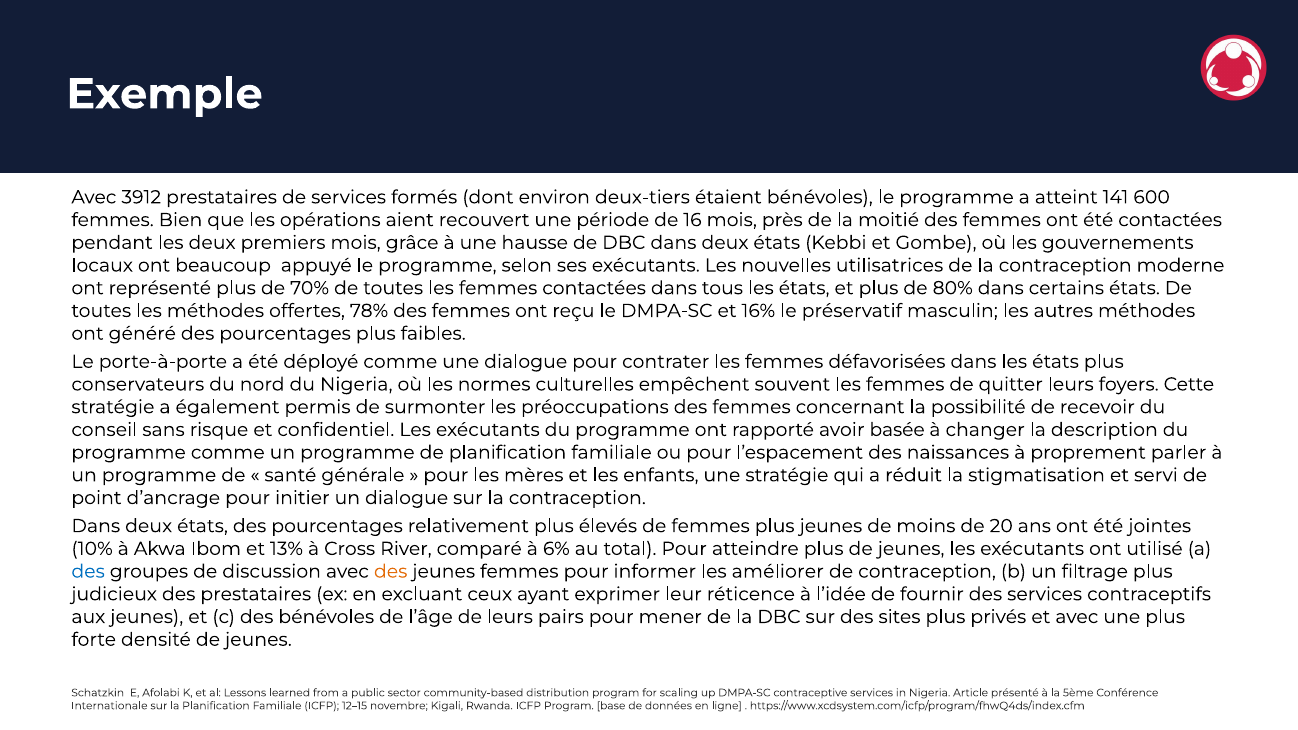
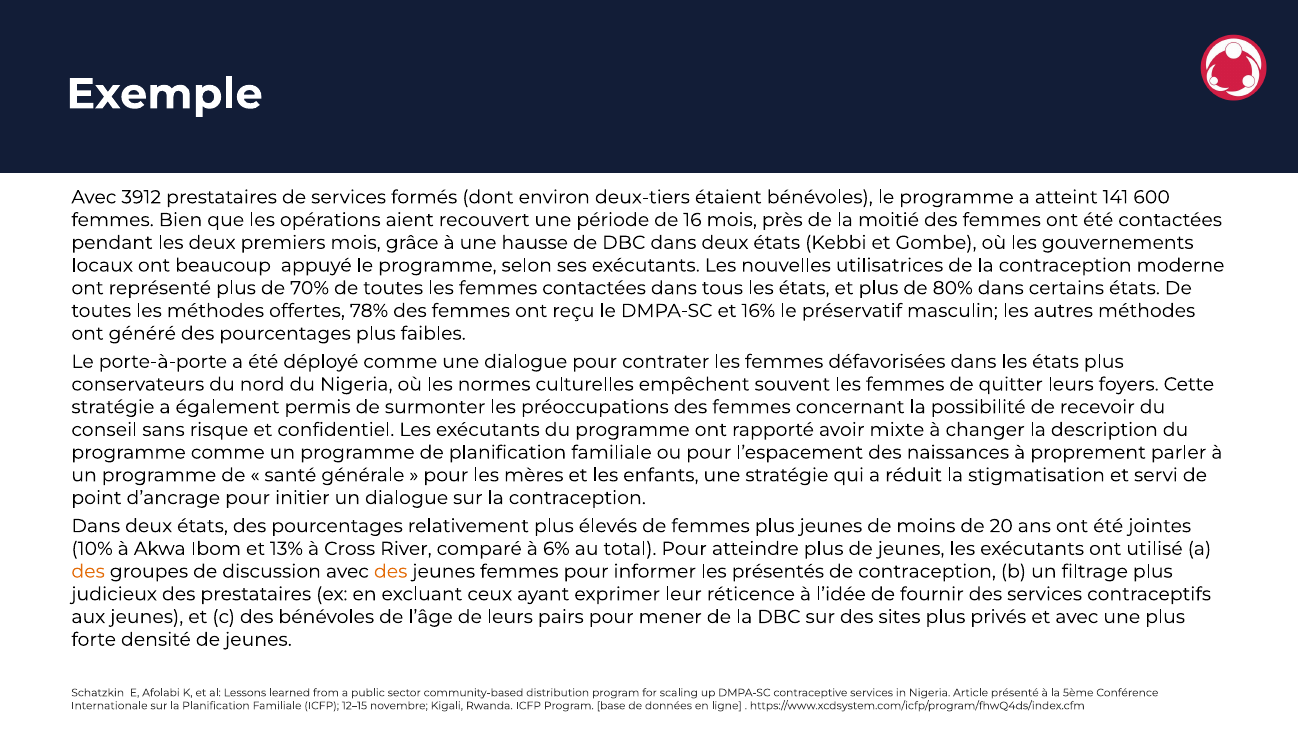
basée: basée -> mixte (897, 430)
des colour: blue -> orange (88, 572)
améliorer: améliorer -> présentés (778, 572)
